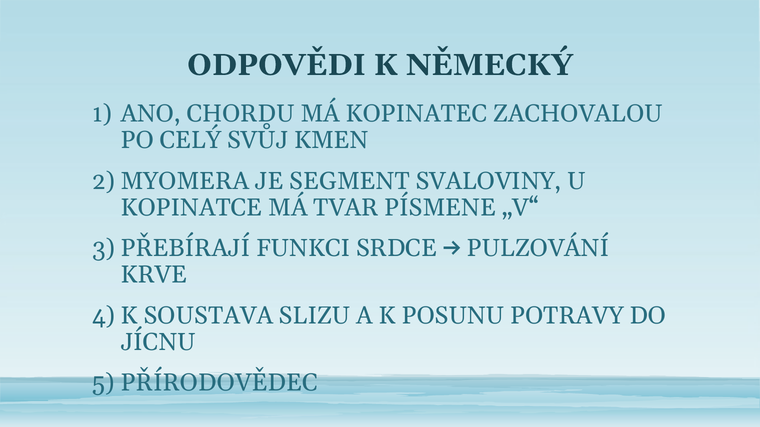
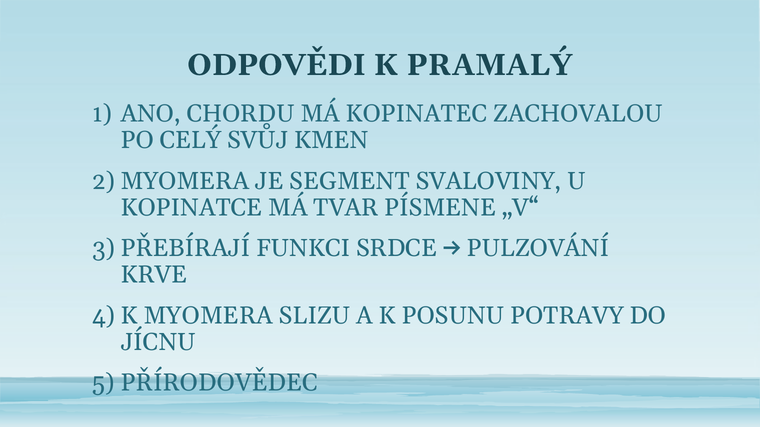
NĚMECKÝ: NĚMECKÝ -> PRAMALÝ (489, 65)
SOUSTAVA: SOUSTAVA -> MYOMERA (208, 316)
